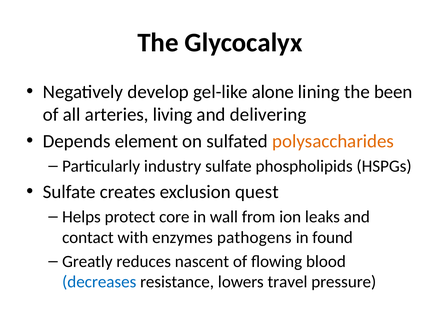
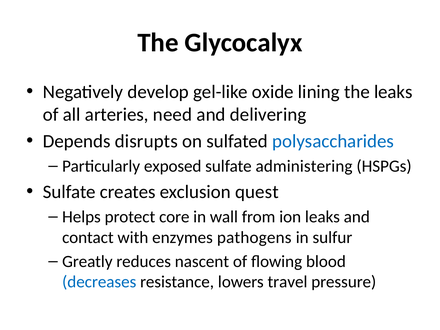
alone: alone -> oxide (273, 92)
the been: been -> leaks (393, 92)
living: living -> need (173, 115)
element: element -> disrupts (146, 141)
polysaccharides colour: orange -> blue (333, 141)
industry: industry -> exposed (173, 166)
phospholipids: phospholipids -> administering (304, 166)
found: found -> sulfur (332, 237)
